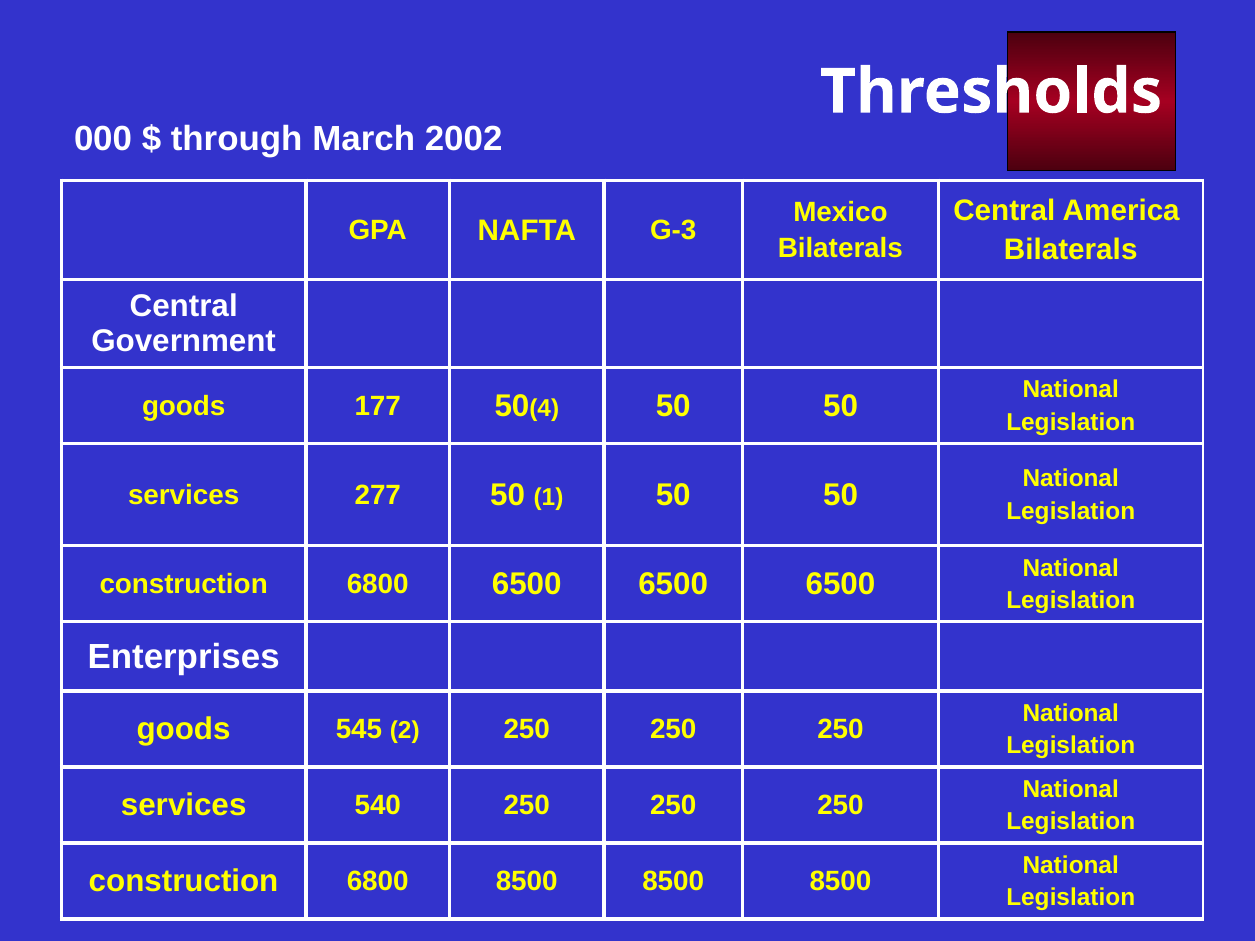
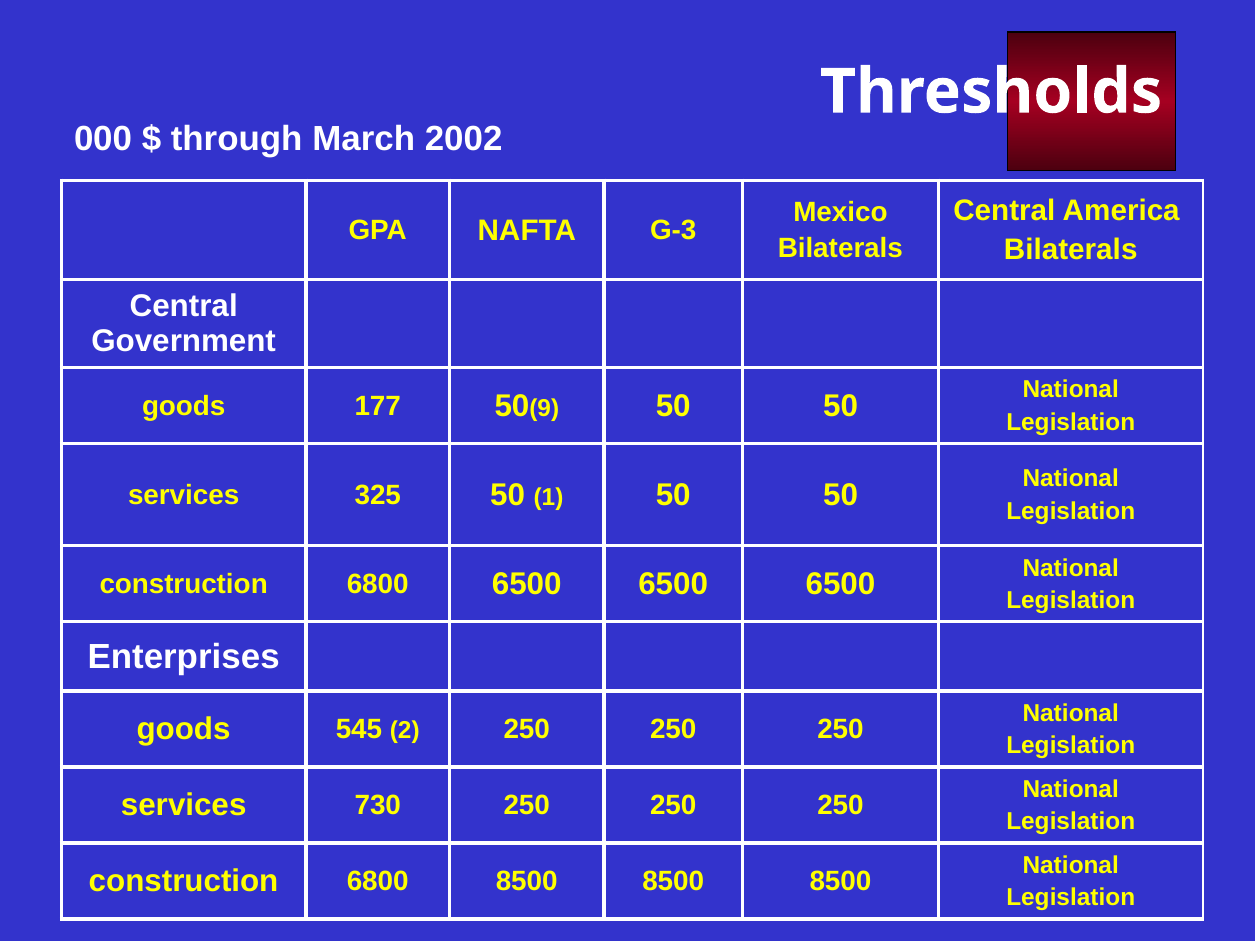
4: 4 -> 9 (544, 408)
277: 277 -> 325 (378, 495)
540: 540 -> 730 (378, 806)
